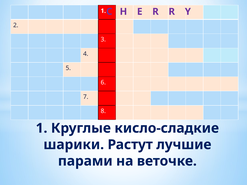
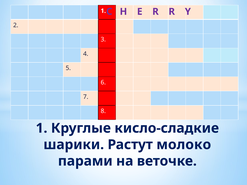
лучшие: лучшие -> молоко (184, 145)
